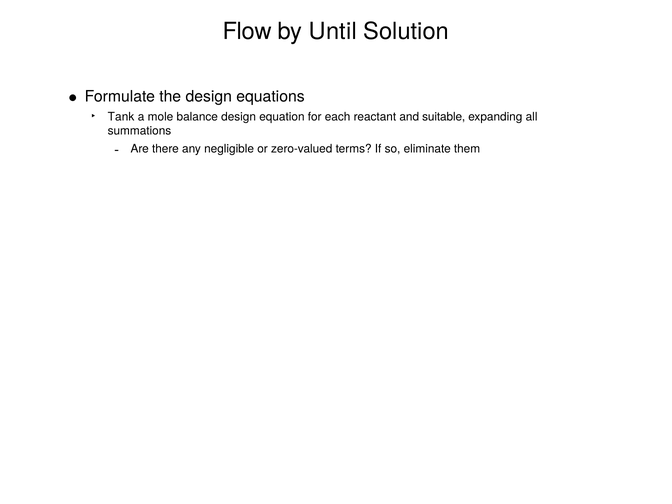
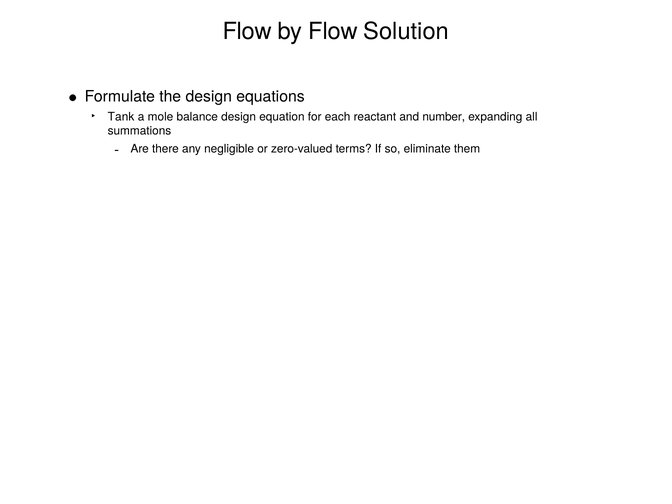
by Until: Until -> Flow (333, 32)
suitable: suitable -> number (444, 117)
